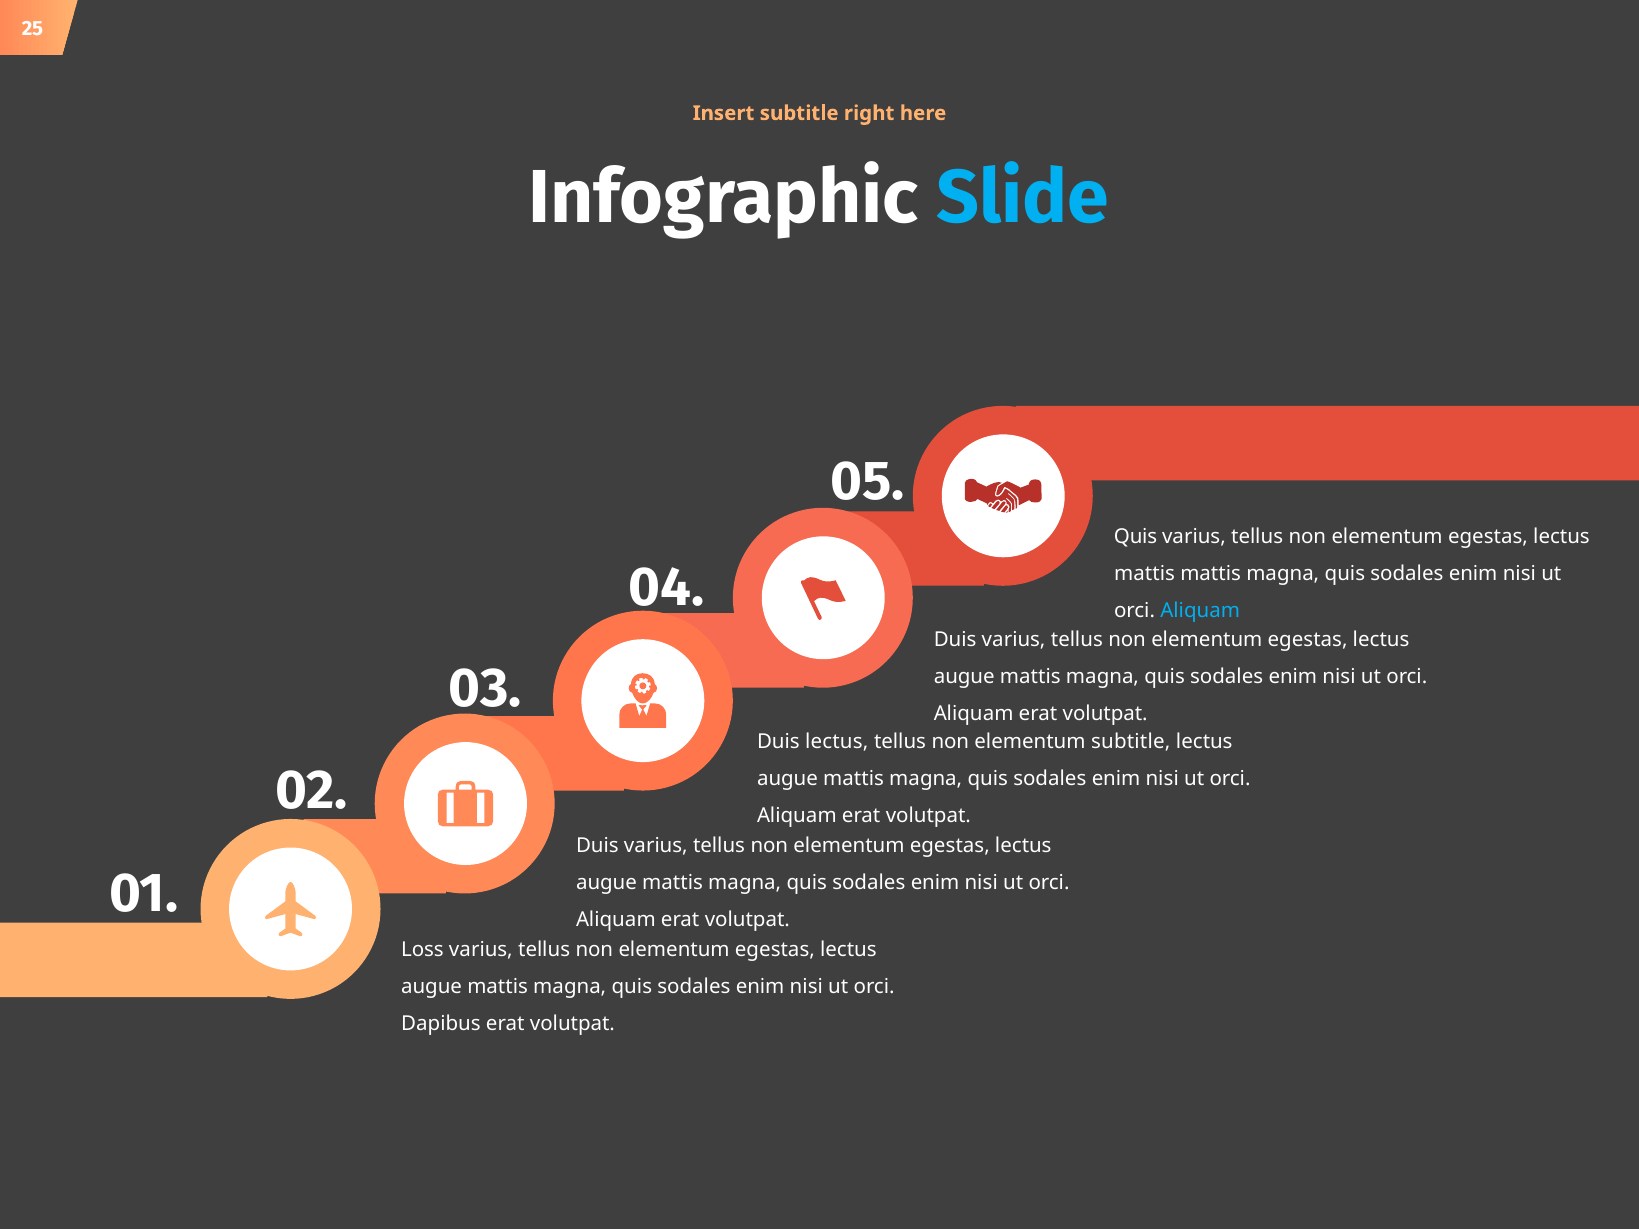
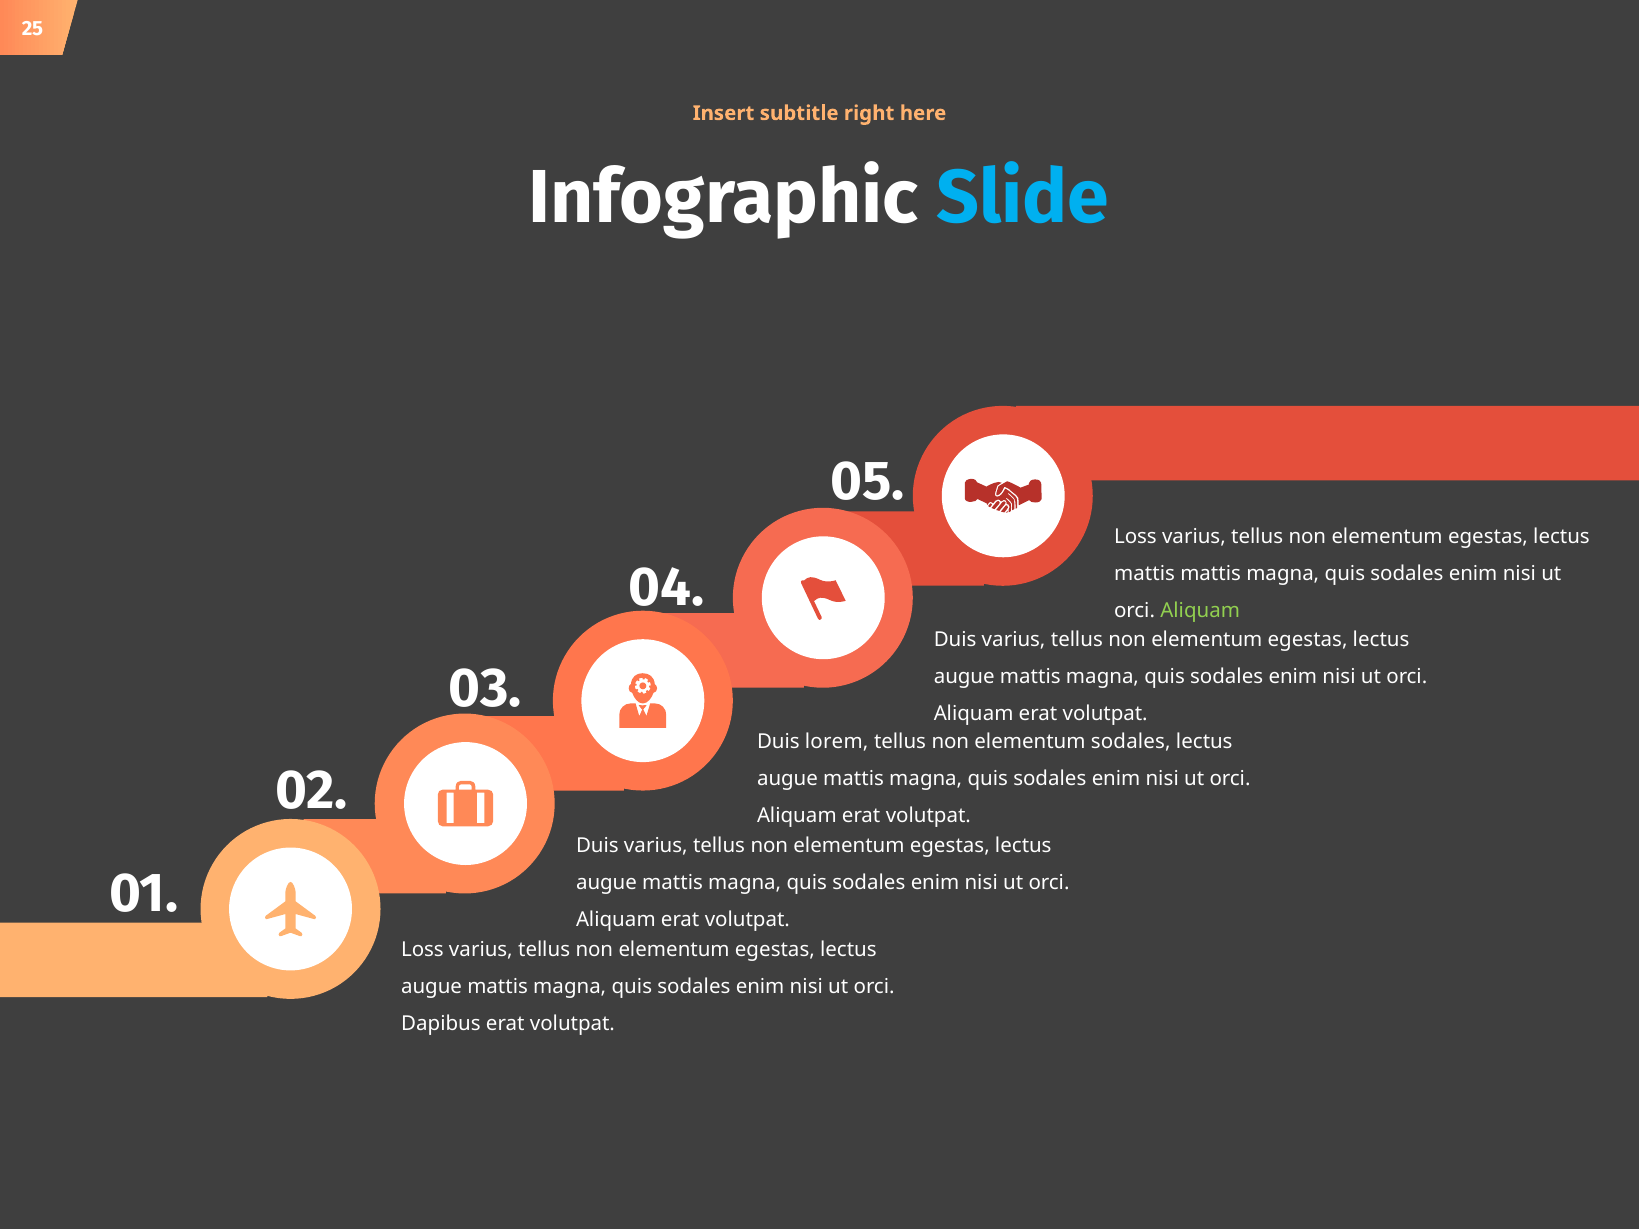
Quis: Quis -> Loss (1135, 537)
Aliquam colour: light blue -> light green (1200, 611)
Duis lectus: lectus -> lorem (837, 742)
elementum subtitle: subtitle -> sodales (1131, 742)
